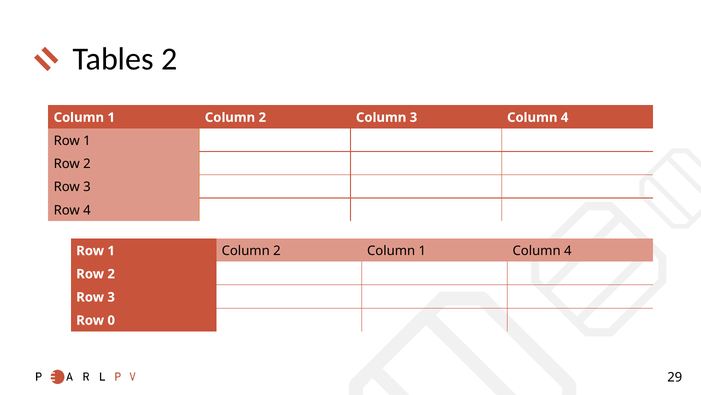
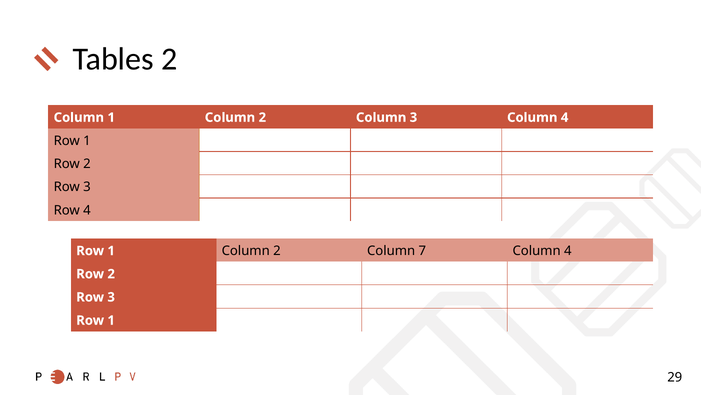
Column 2 Column 1: 1 -> 7 (422, 250)
0: 0 -> 1 (111, 320)
